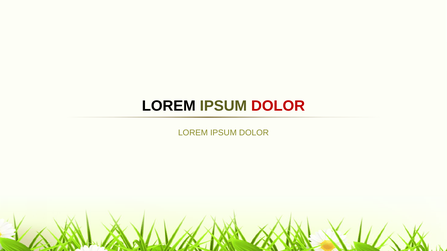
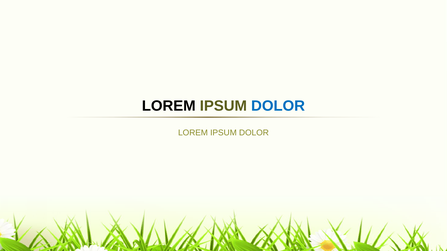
DOLOR colour: red -> blue (278, 106)
